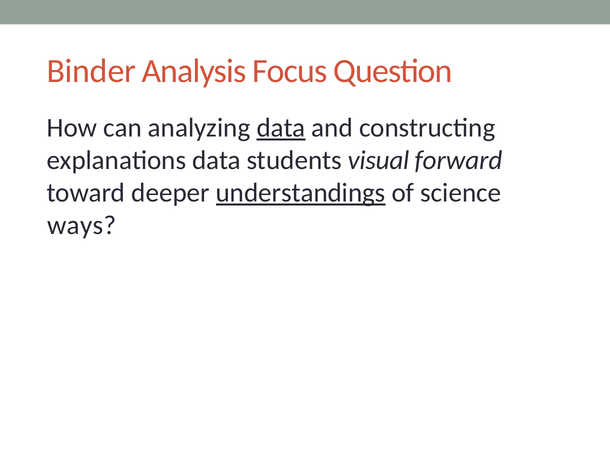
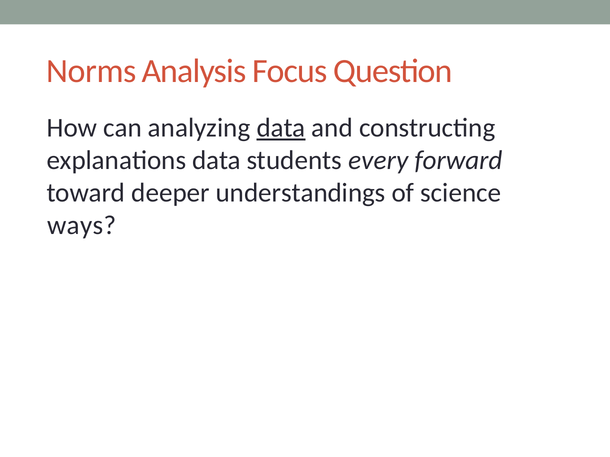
Binder: Binder -> Norms (91, 71)
visual: visual -> every (378, 161)
understandings underline: present -> none (301, 193)
